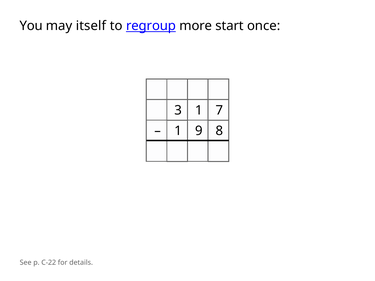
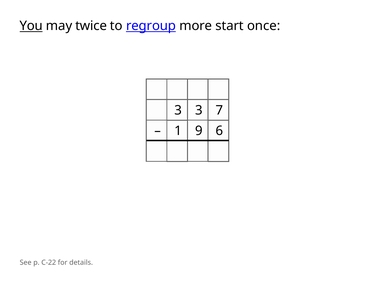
You underline: none -> present (31, 26)
itself: itself -> twice (91, 26)
3 1: 1 -> 3 (199, 110)
8: 8 -> 6 (219, 131)
